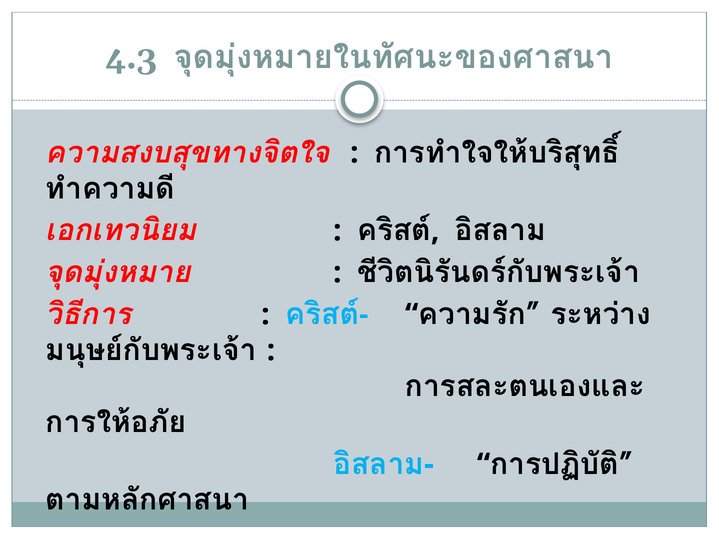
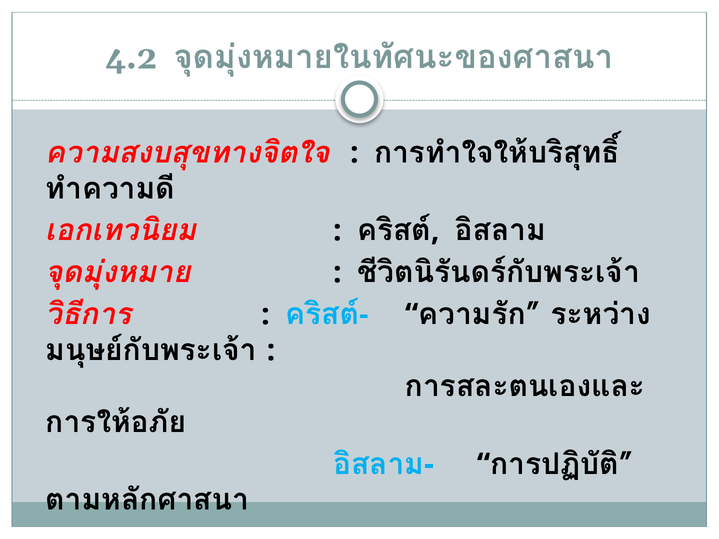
4.3: 4.3 -> 4.2 (131, 58)
